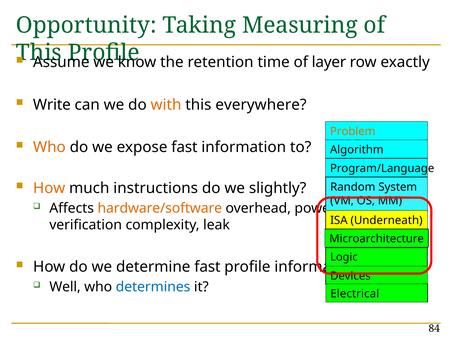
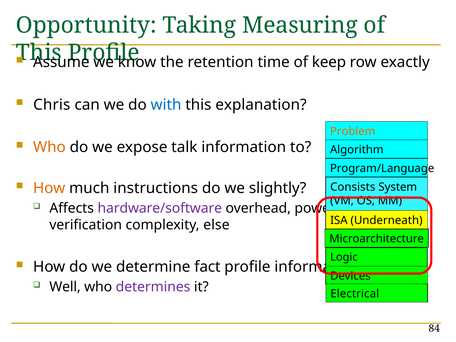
layer: layer -> keep (329, 62)
Write: Write -> Chris (52, 105)
with colour: orange -> blue (166, 105)
everywhere: everywhere -> explanation (261, 105)
expose fast: fast -> talk (184, 147)
Random: Random -> Consists (353, 187)
hardware/software colour: orange -> purple (160, 208)
leak: leak -> else (216, 225)
determine fast: fast -> fact (207, 267)
determines colour: blue -> purple (153, 287)
